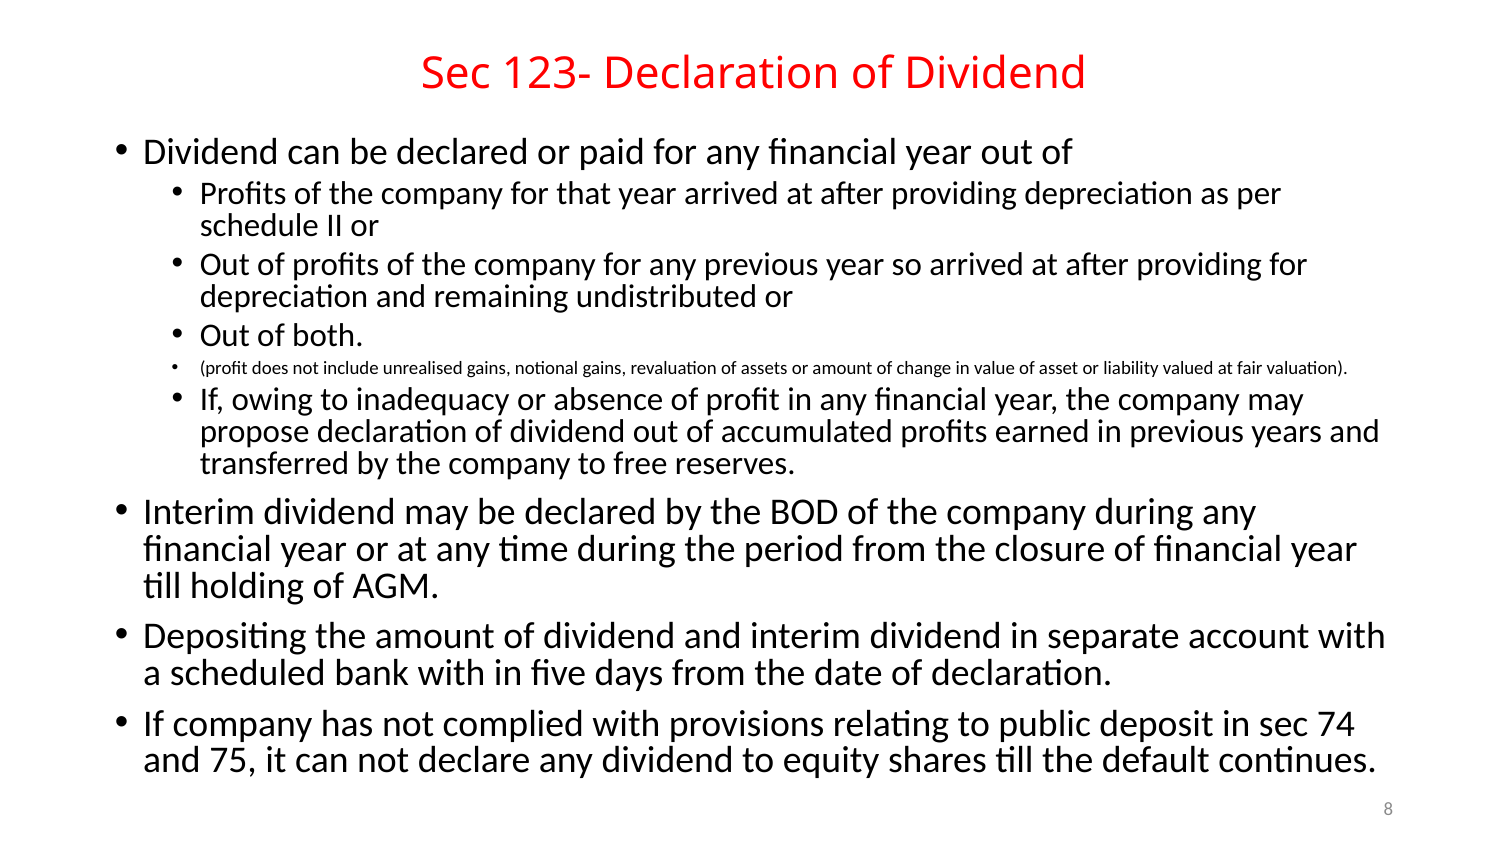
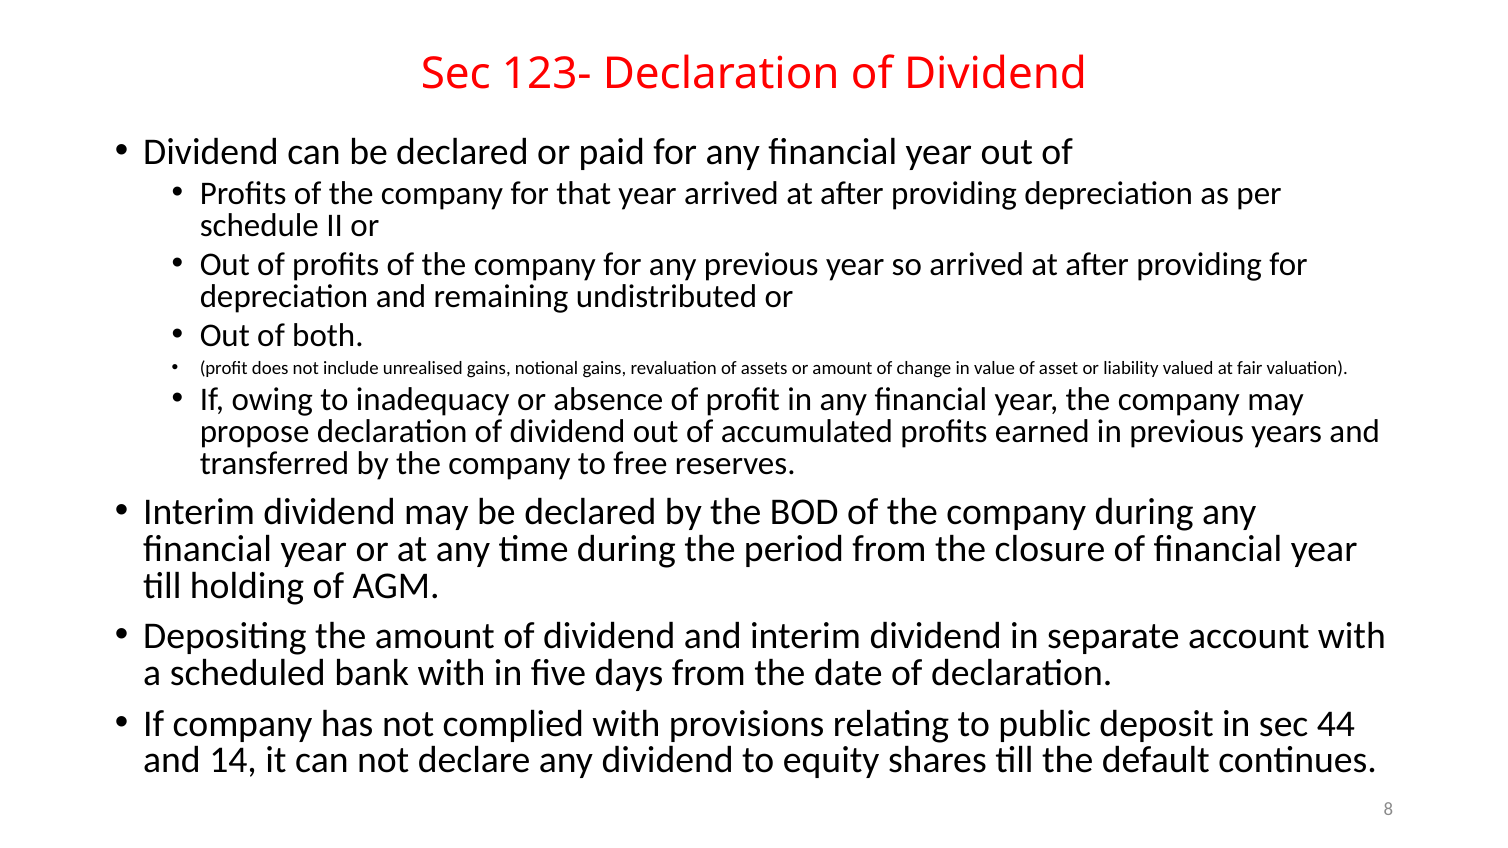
74: 74 -> 44 (1336, 724)
75: 75 -> 14 (233, 761)
